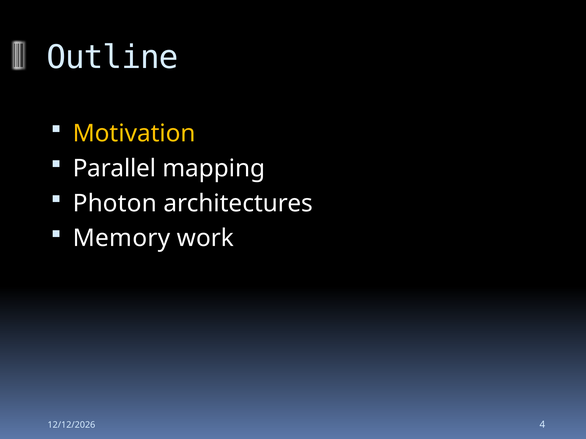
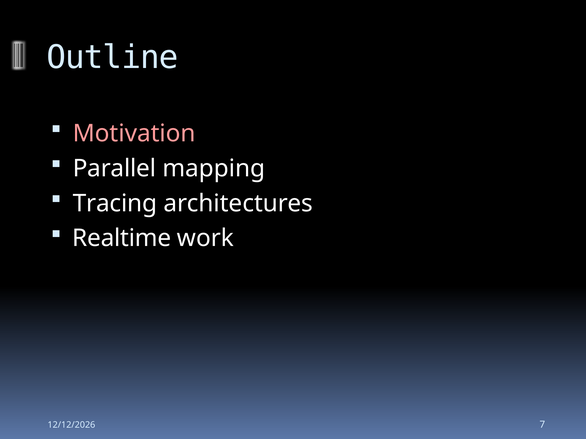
Motivation colour: yellow -> pink (134, 134)
Photon: Photon -> Tracing (115, 204)
Memory: Memory -> Realtime (122, 239)
4: 4 -> 7 (542, 425)
